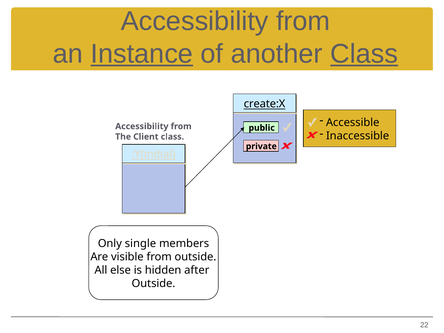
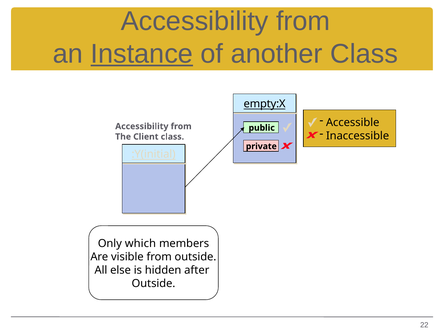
Class underline: present -> none (364, 54)
create:X: create:X -> empty:X (265, 104)
single: single -> which (140, 243)
